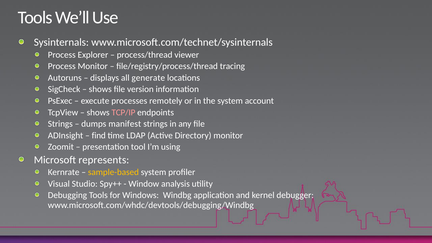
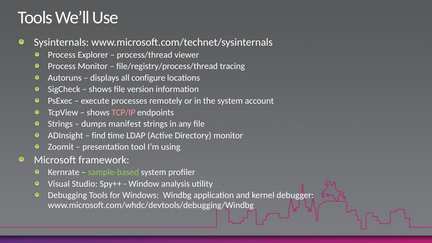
generate: generate -> configure (148, 78)
represents: represents -> framework (104, 160)
sample-based colour: yellow -> light green (113, 172)
